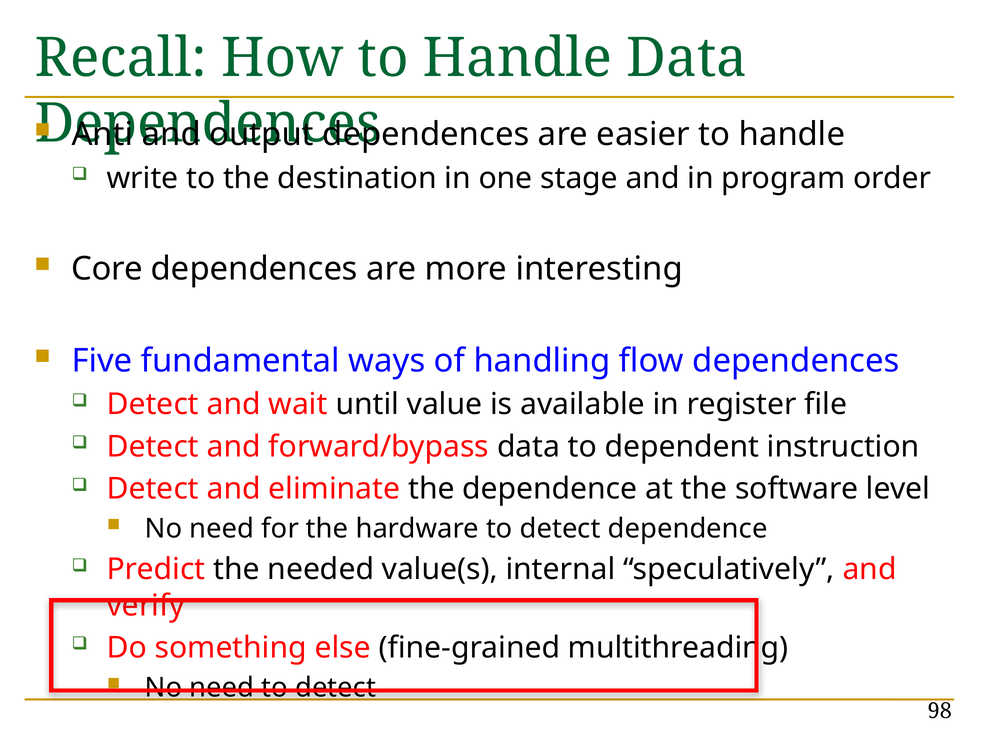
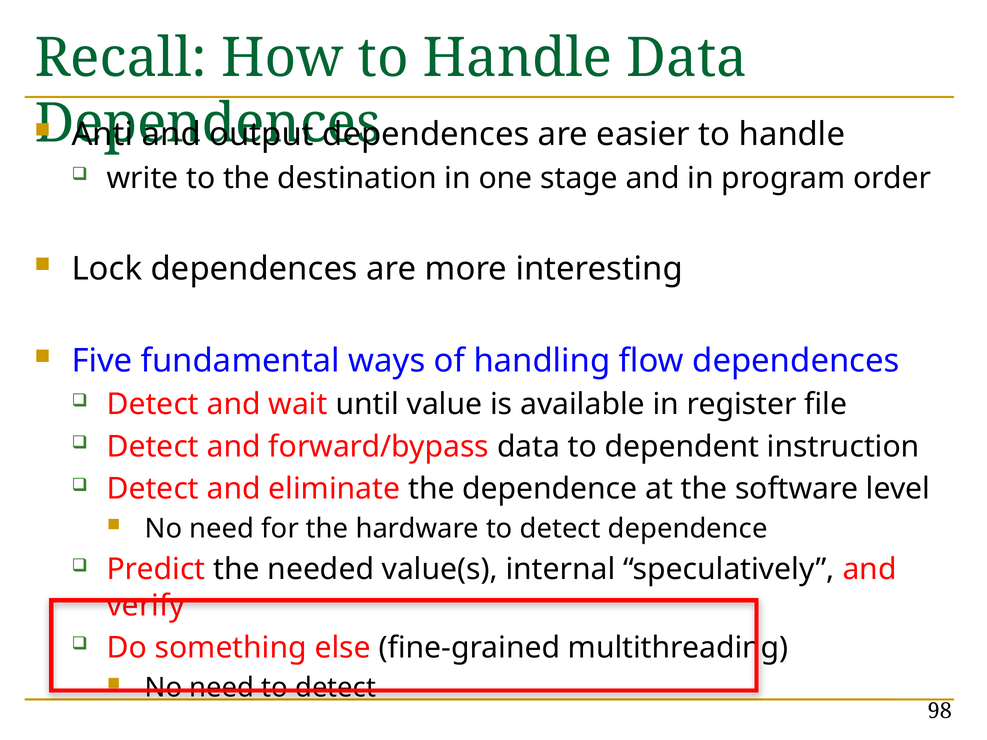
Core: Core -> Lock (107, 269)
